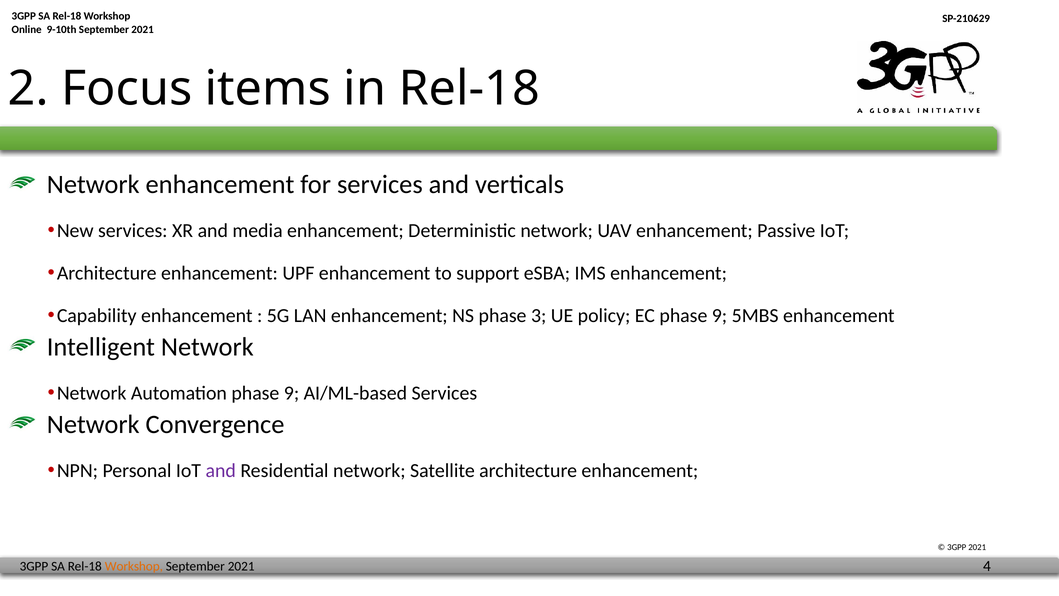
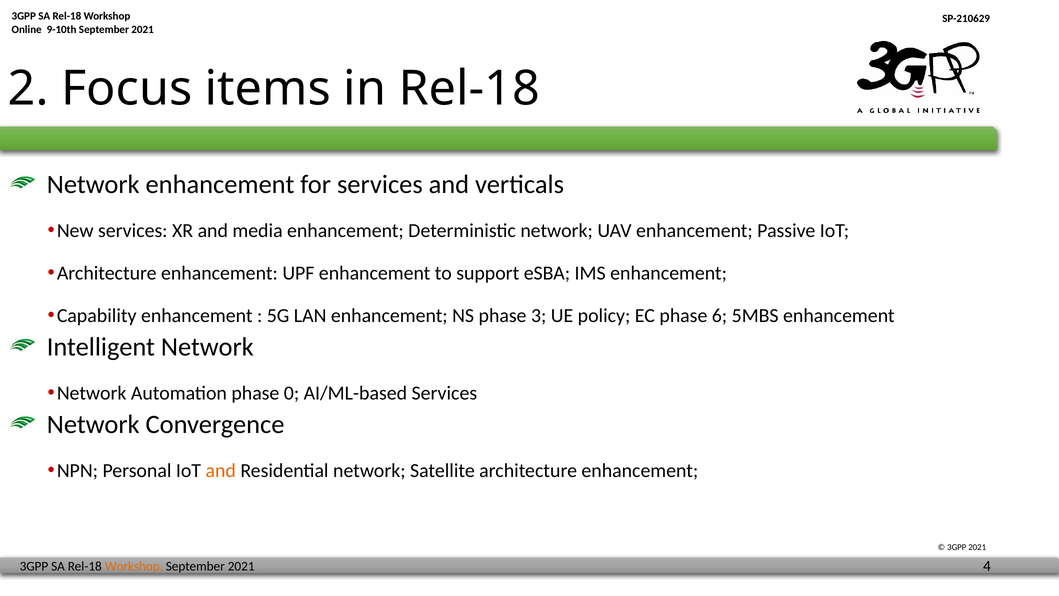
EC phase 9: 9 -> 6 (719, 315)
Automation phase 9: 9 -> 0 (292, 393)
and colour: purple -> orange (221, 471)
